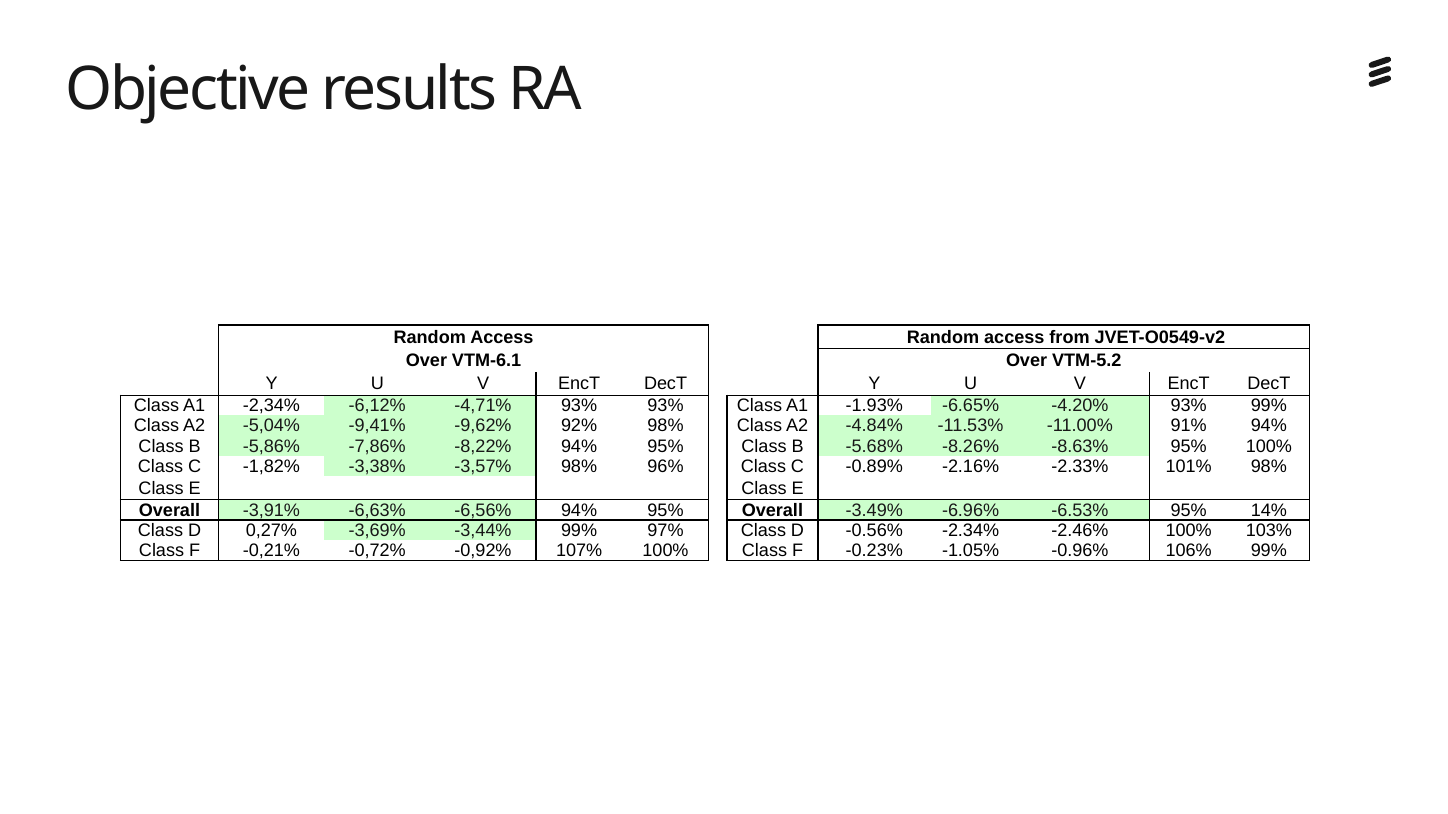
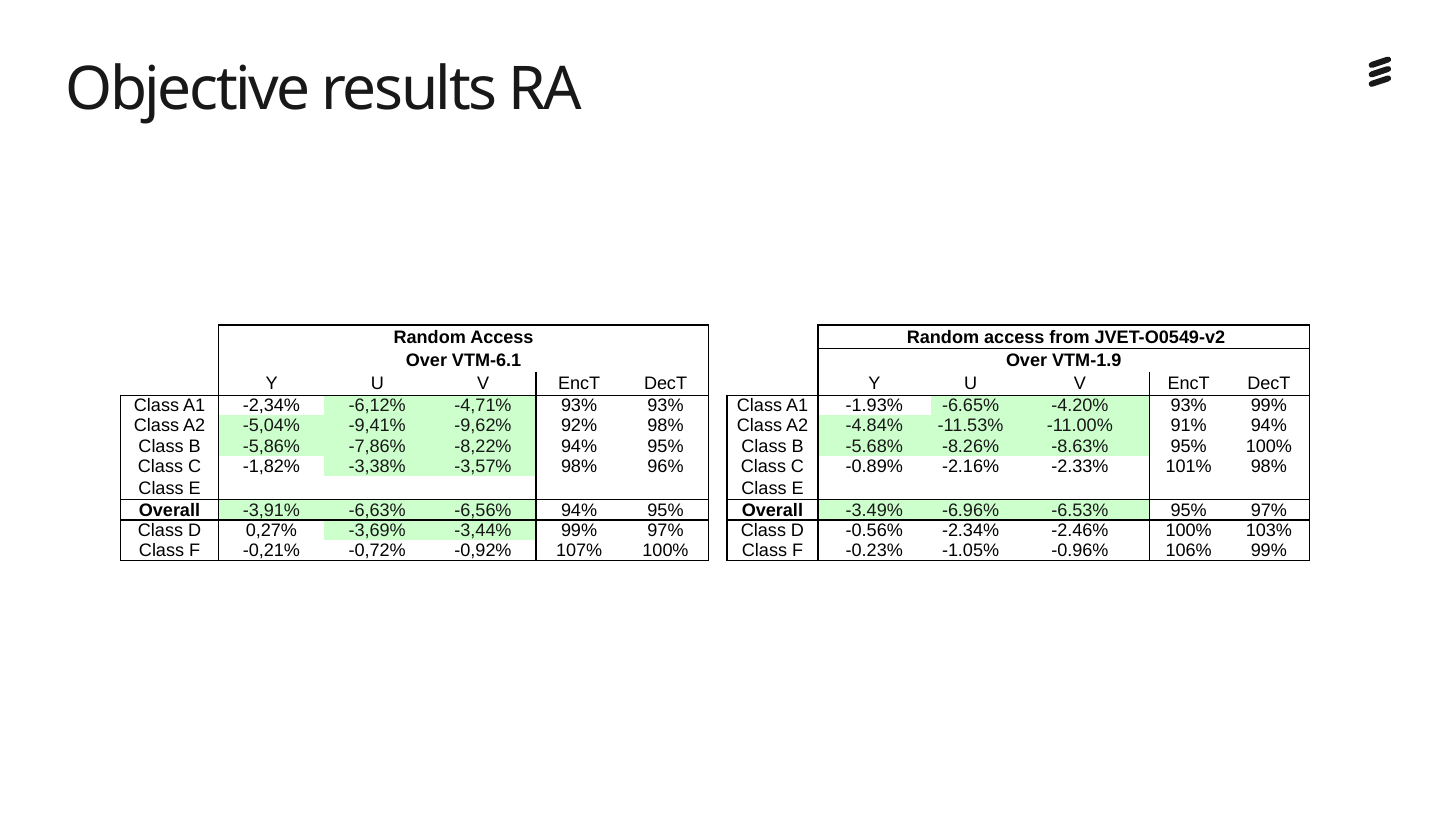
VTM-5.2: VTM-5.2 -> VTM-1.9 (1087, 361)
95% 14%: 14% -> 97% (1269, 511)
